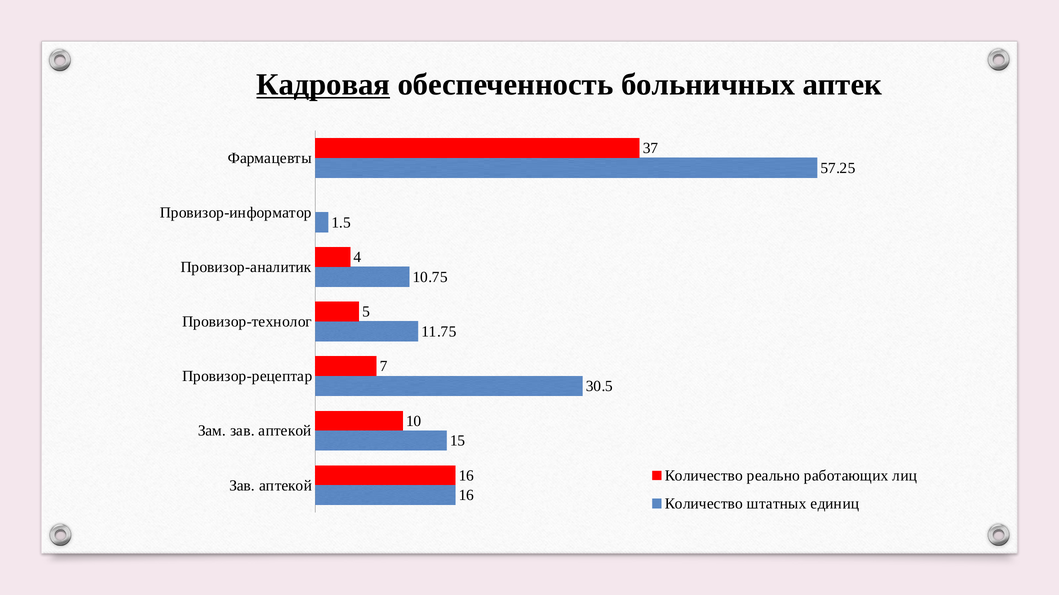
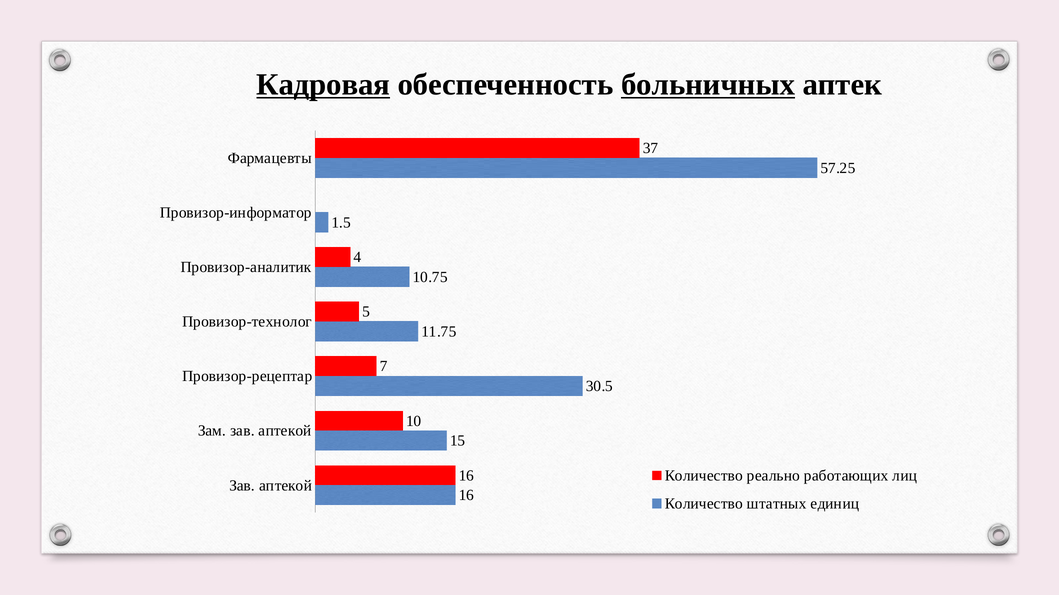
больничных underline: none -> present (708, 85)
